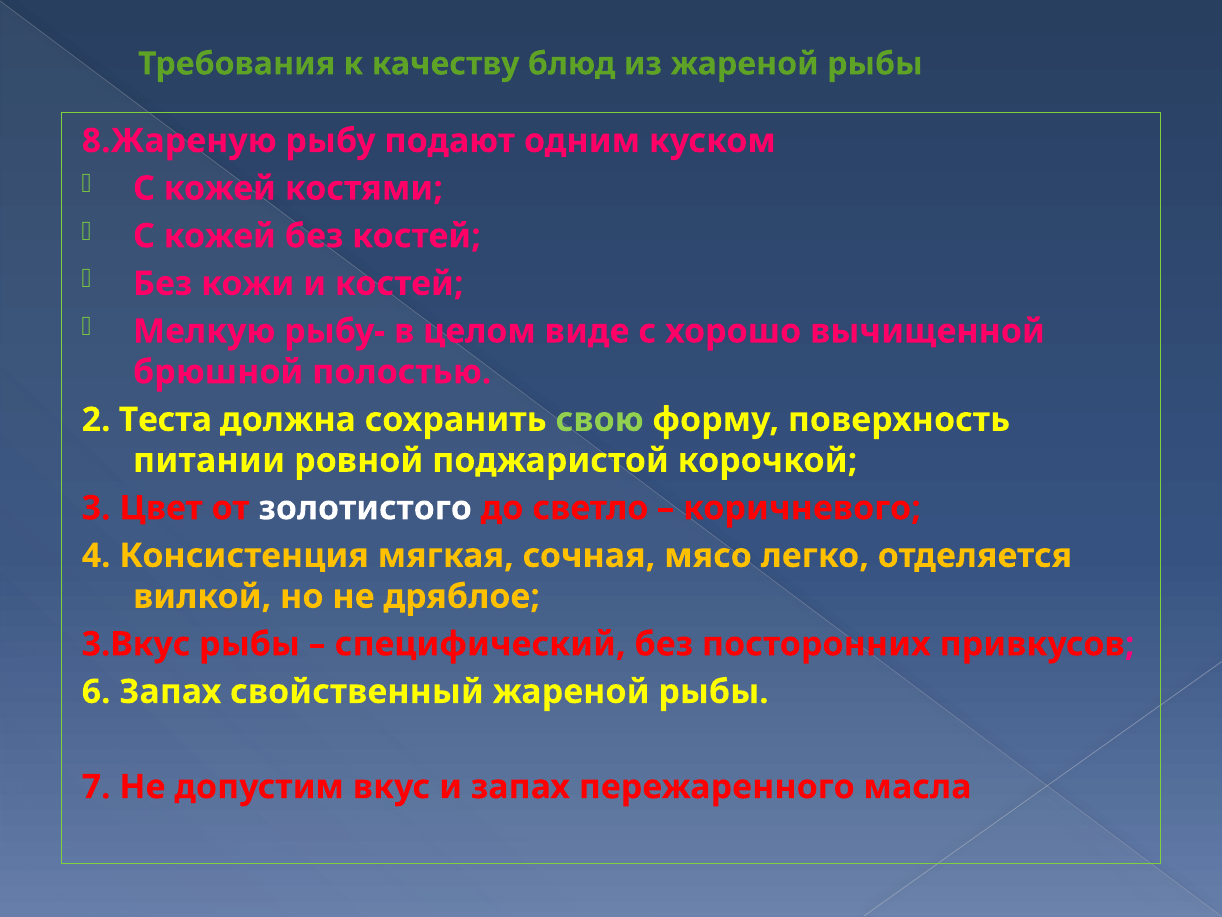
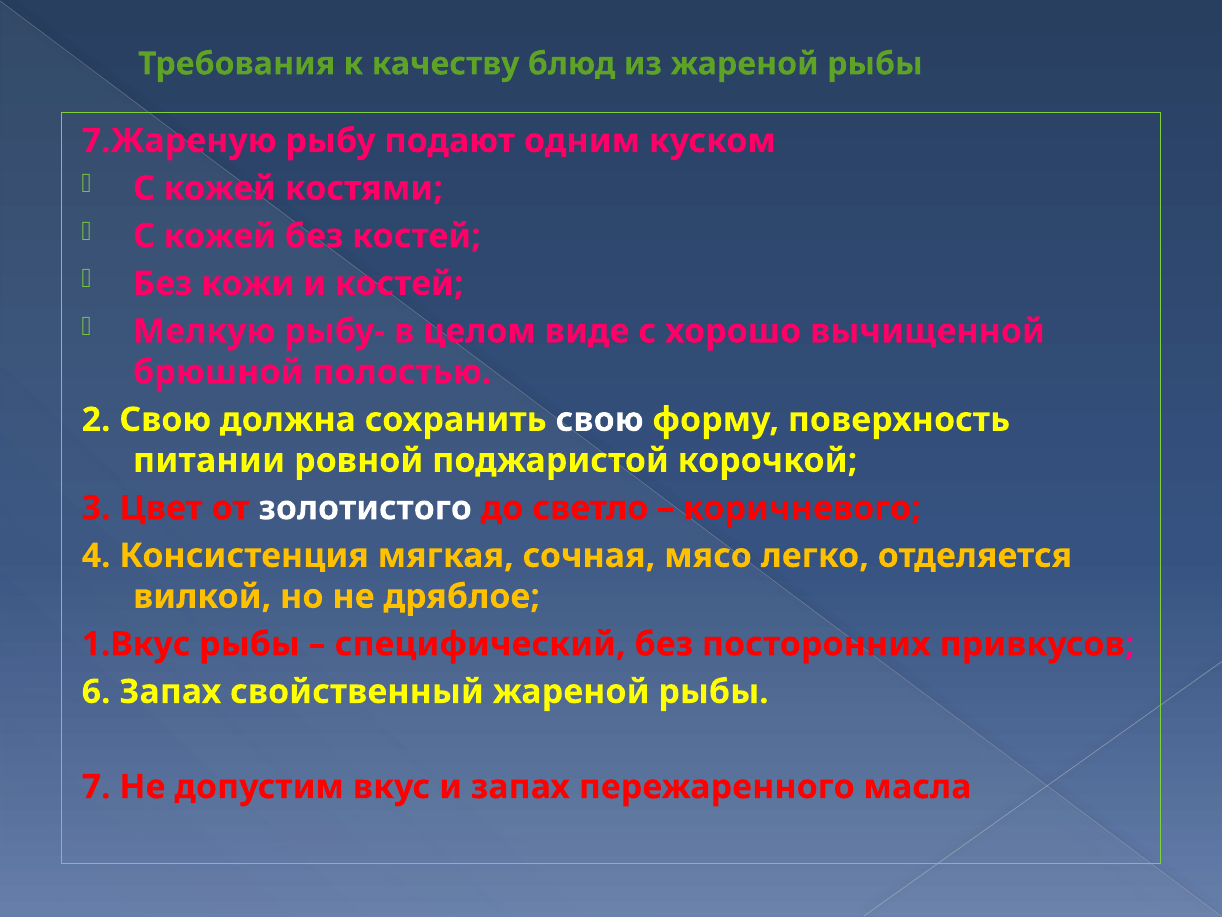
8.Жареную: 8.Жареную -> 7.Жареную (179, 141)
2 Теста: Теста -> Свою (165, 420)
свою colour: light green -> white (600, 420)
3.Вкус: 3.Вкус -> 1.Вкус (136, 644)
